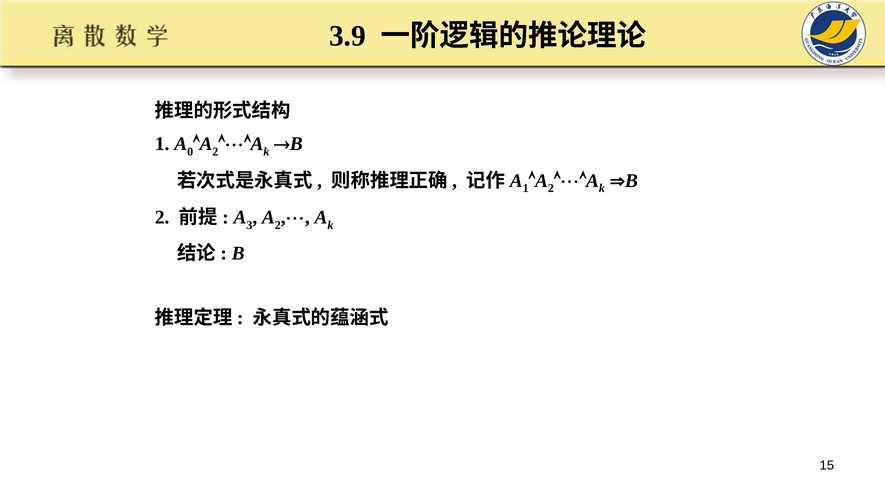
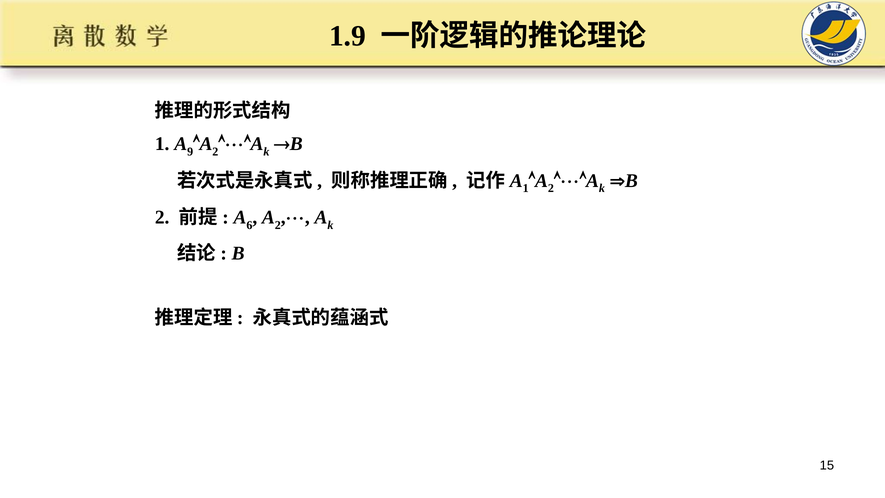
3.9: 3.9 -> 1.9 (348, 36)
0: 0 -> 9 (190, 152)
3: 3 -> 6 (249, 225)
